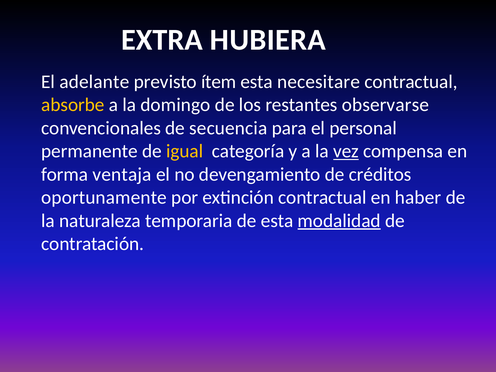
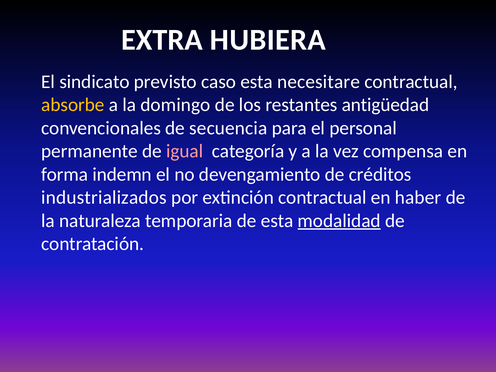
adelante: adelante -> sindicato (94, 82)
ítem: ítem -> caso (219, 82)
observarse: observarse -> antigüedad (386, 105)
igual colour: yellow -> pink (185, 151)
vez underline: present -> none (346, 151)
ventaja: ventaja -> indemn (122, 174)
oportunamente: oportunamente -> industrializados (104, 198)
